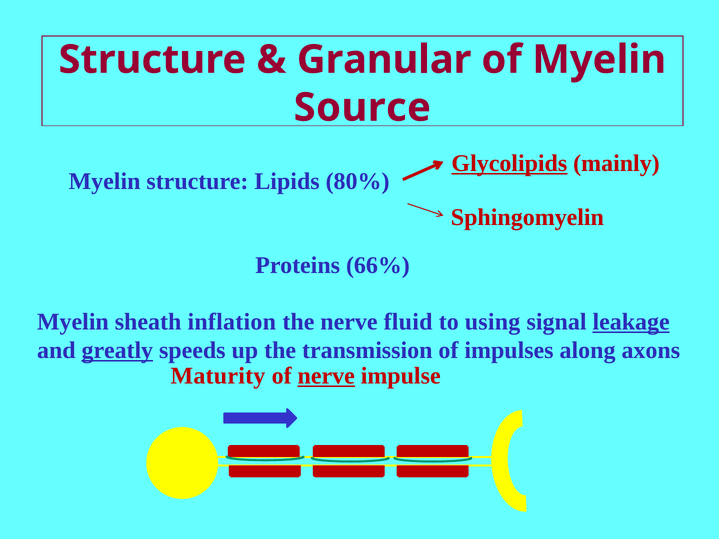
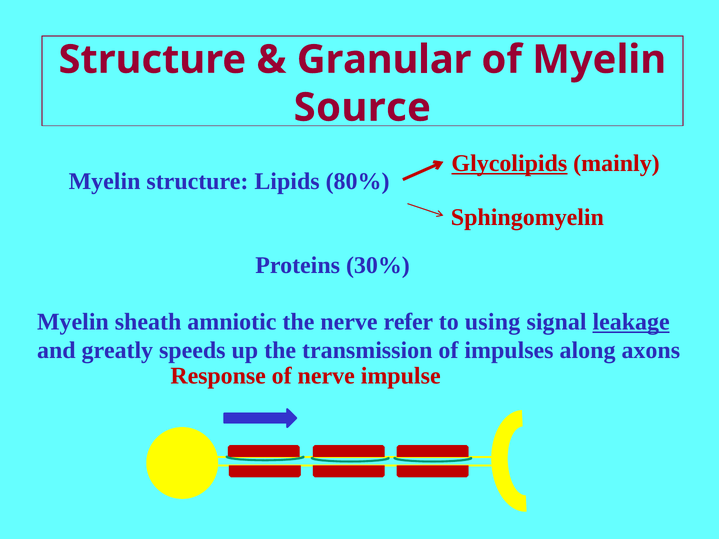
66%: 66% -> 30% (378, 265)
inflation: inflation -> amniotic (232, 322)
fluid: fluid -> refer (408, 322)
greatly underline: present -> none (117, 351)
Maturity: Maturity -> Response (218, 376)
nerve underline: present -> none (326, 376)
